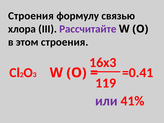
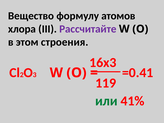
Строения: Строения -> Вещество (31, 16)
связью: связью -> атомов (118, 16)
или colour: purple -> green (106, 101)
